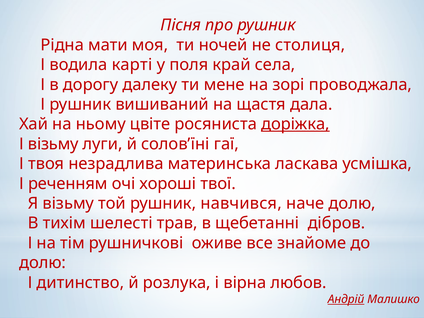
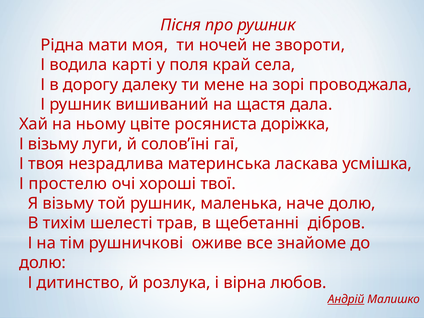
столиця: столиця -> звороти (310, 45)
доріжка underline: present -> none (295, 124)
реченням: реченням -> простелю (68, 184)
навчився: навчився -> маленька (241, 203)
